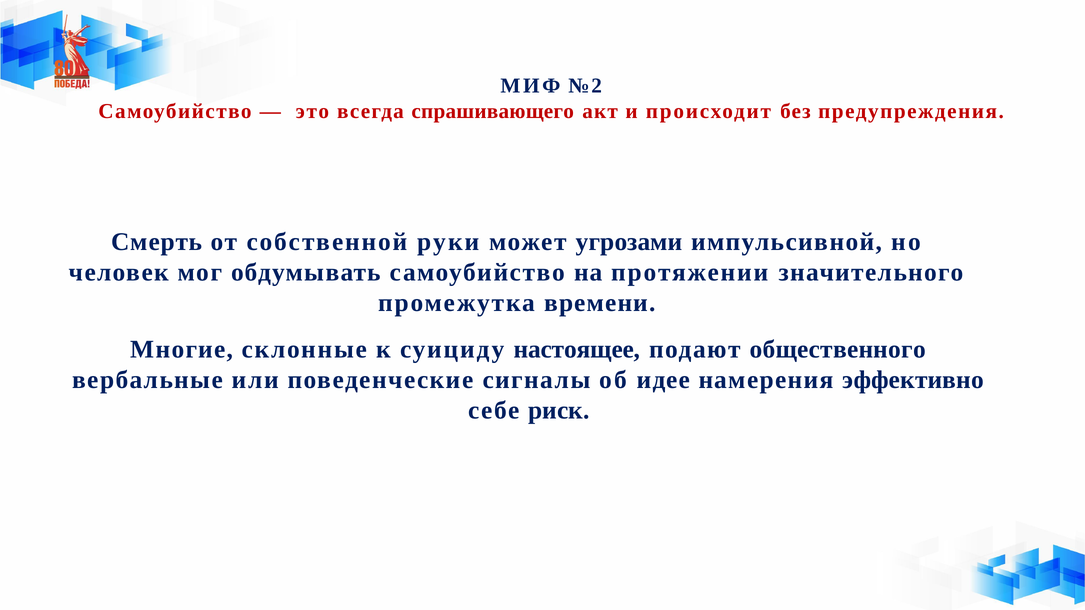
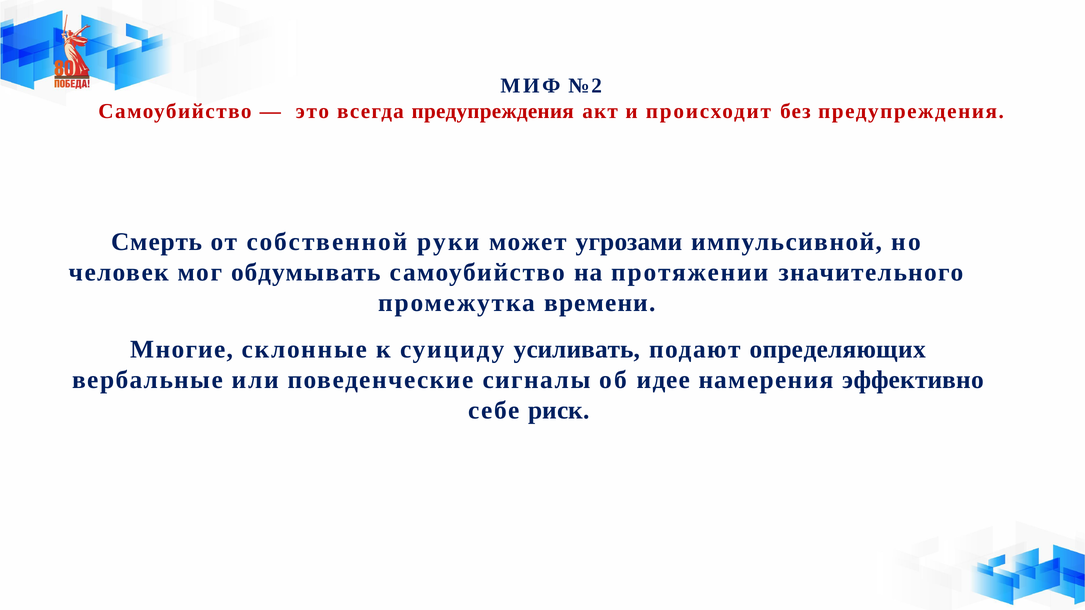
всегда спрашивающего: спрашивающего -> предупреждения (493, 111)
настоящее: настоящее -> усиливать (577, 349)
общественного: общественного -> определяющих (838, 349)
